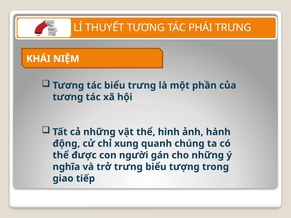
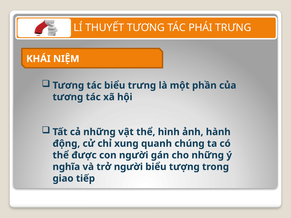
trở trưng: trưng -> người (128, 167)
